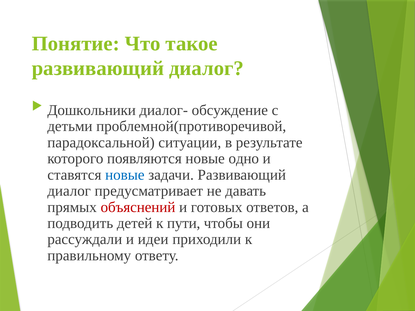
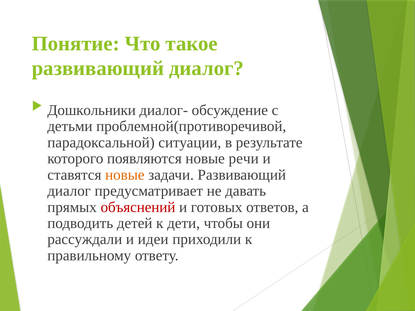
одно: одно -> речи (244, 159)
новые colour: blue -> orange (125, 175)
пути: пути -> дети (184, 223)
